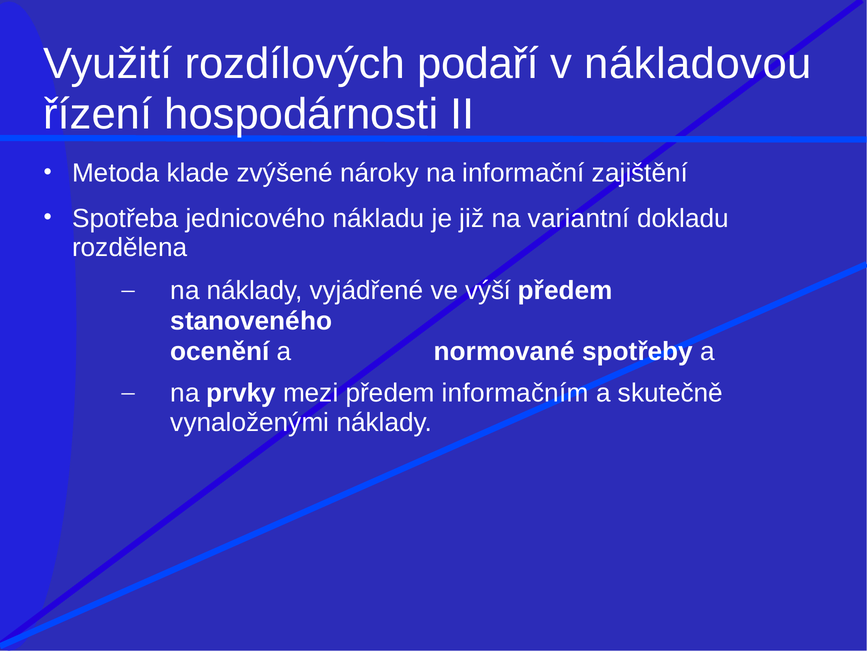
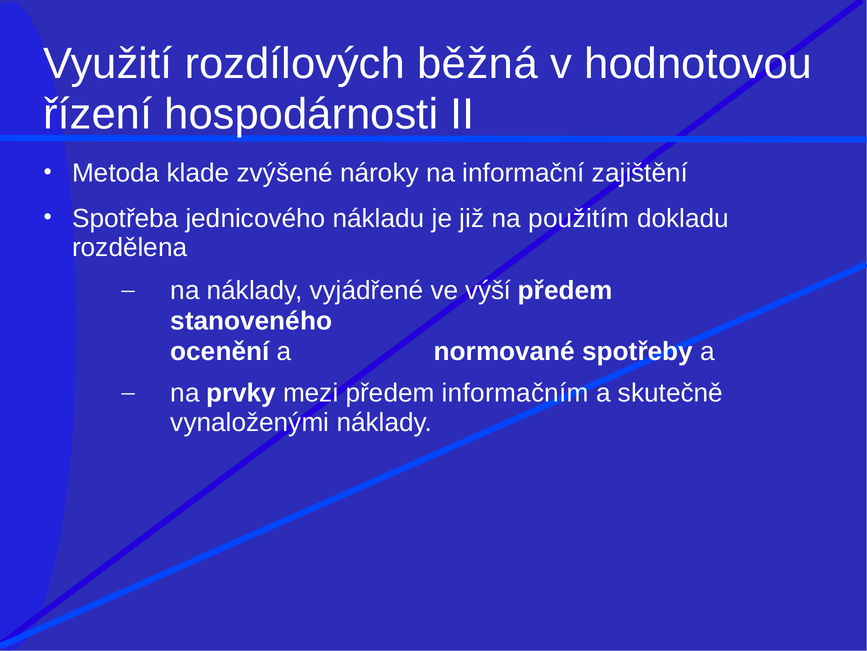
podaří: podaří -> běžná (478, 64)
nákladovou: nákladovou -> hodnotovou (698, 64)
variantní: variantní -> použitím (579, 218)
